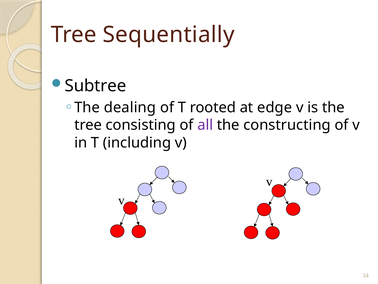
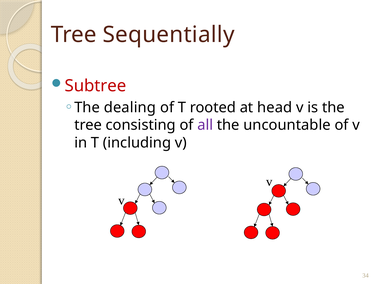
Subtree colour: black -> red (95, 86)
edge: edge -> head (275, 107)
constructing: constructing -> uncountable (287, 125)
